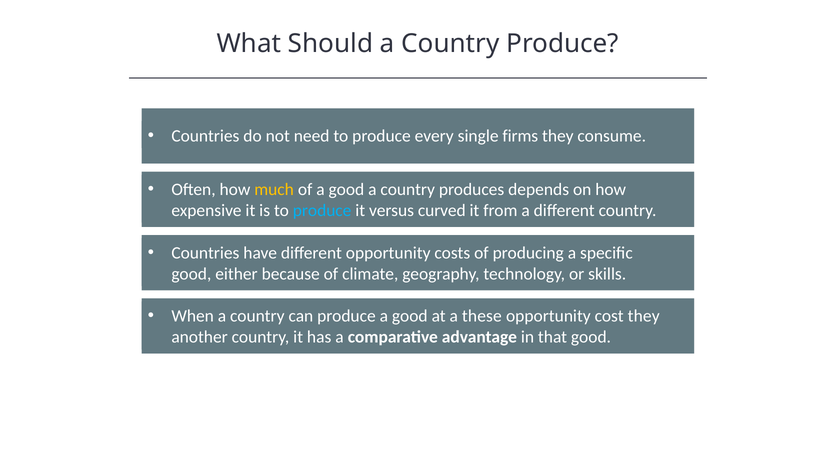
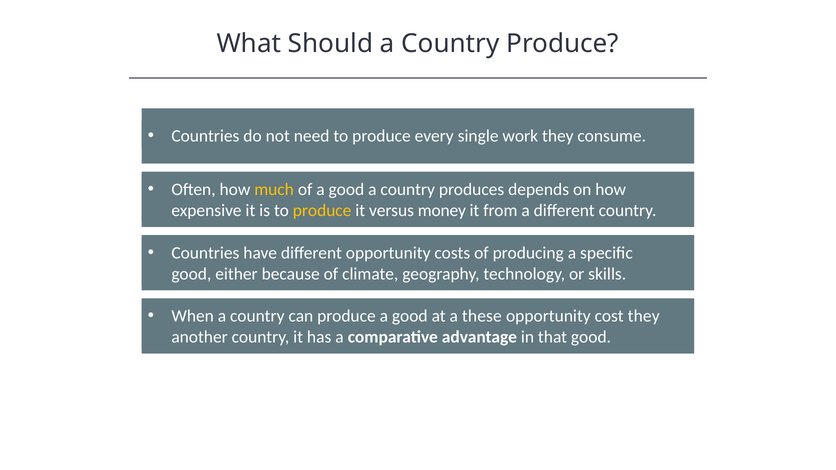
firms: firms -> work (520, 136)
produce colour: light blue -> yellow (322, 211)
curved: curved -> money (442, 211)
